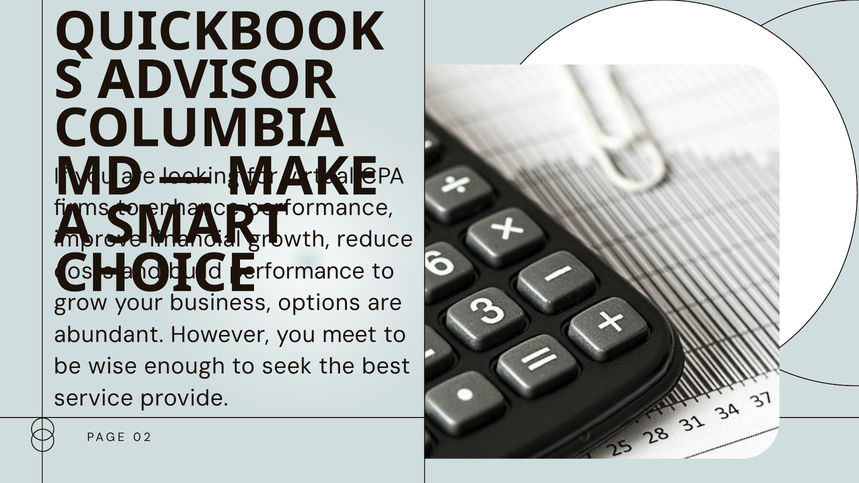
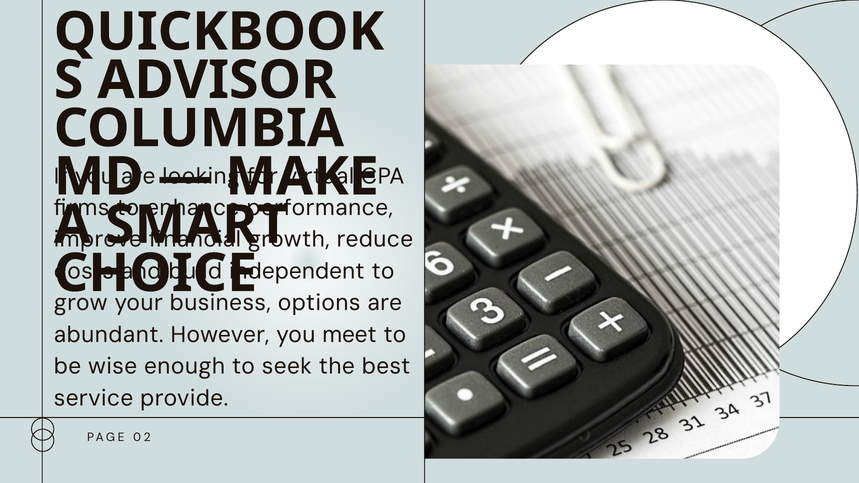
performance: performance -> independent (297, 271)
